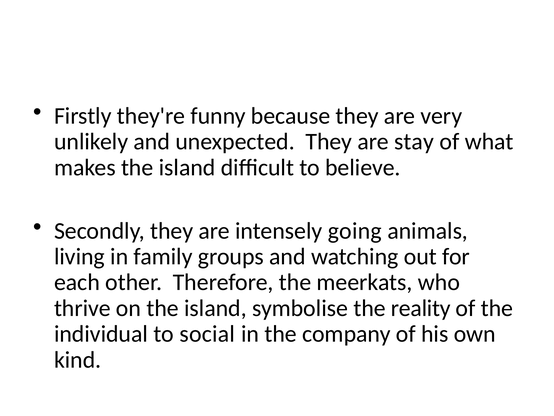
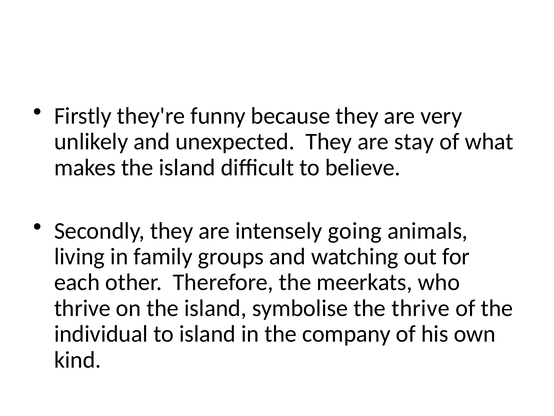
the reality: reality -> thrive (420, 308)
to social: social -> island (207, 334)
